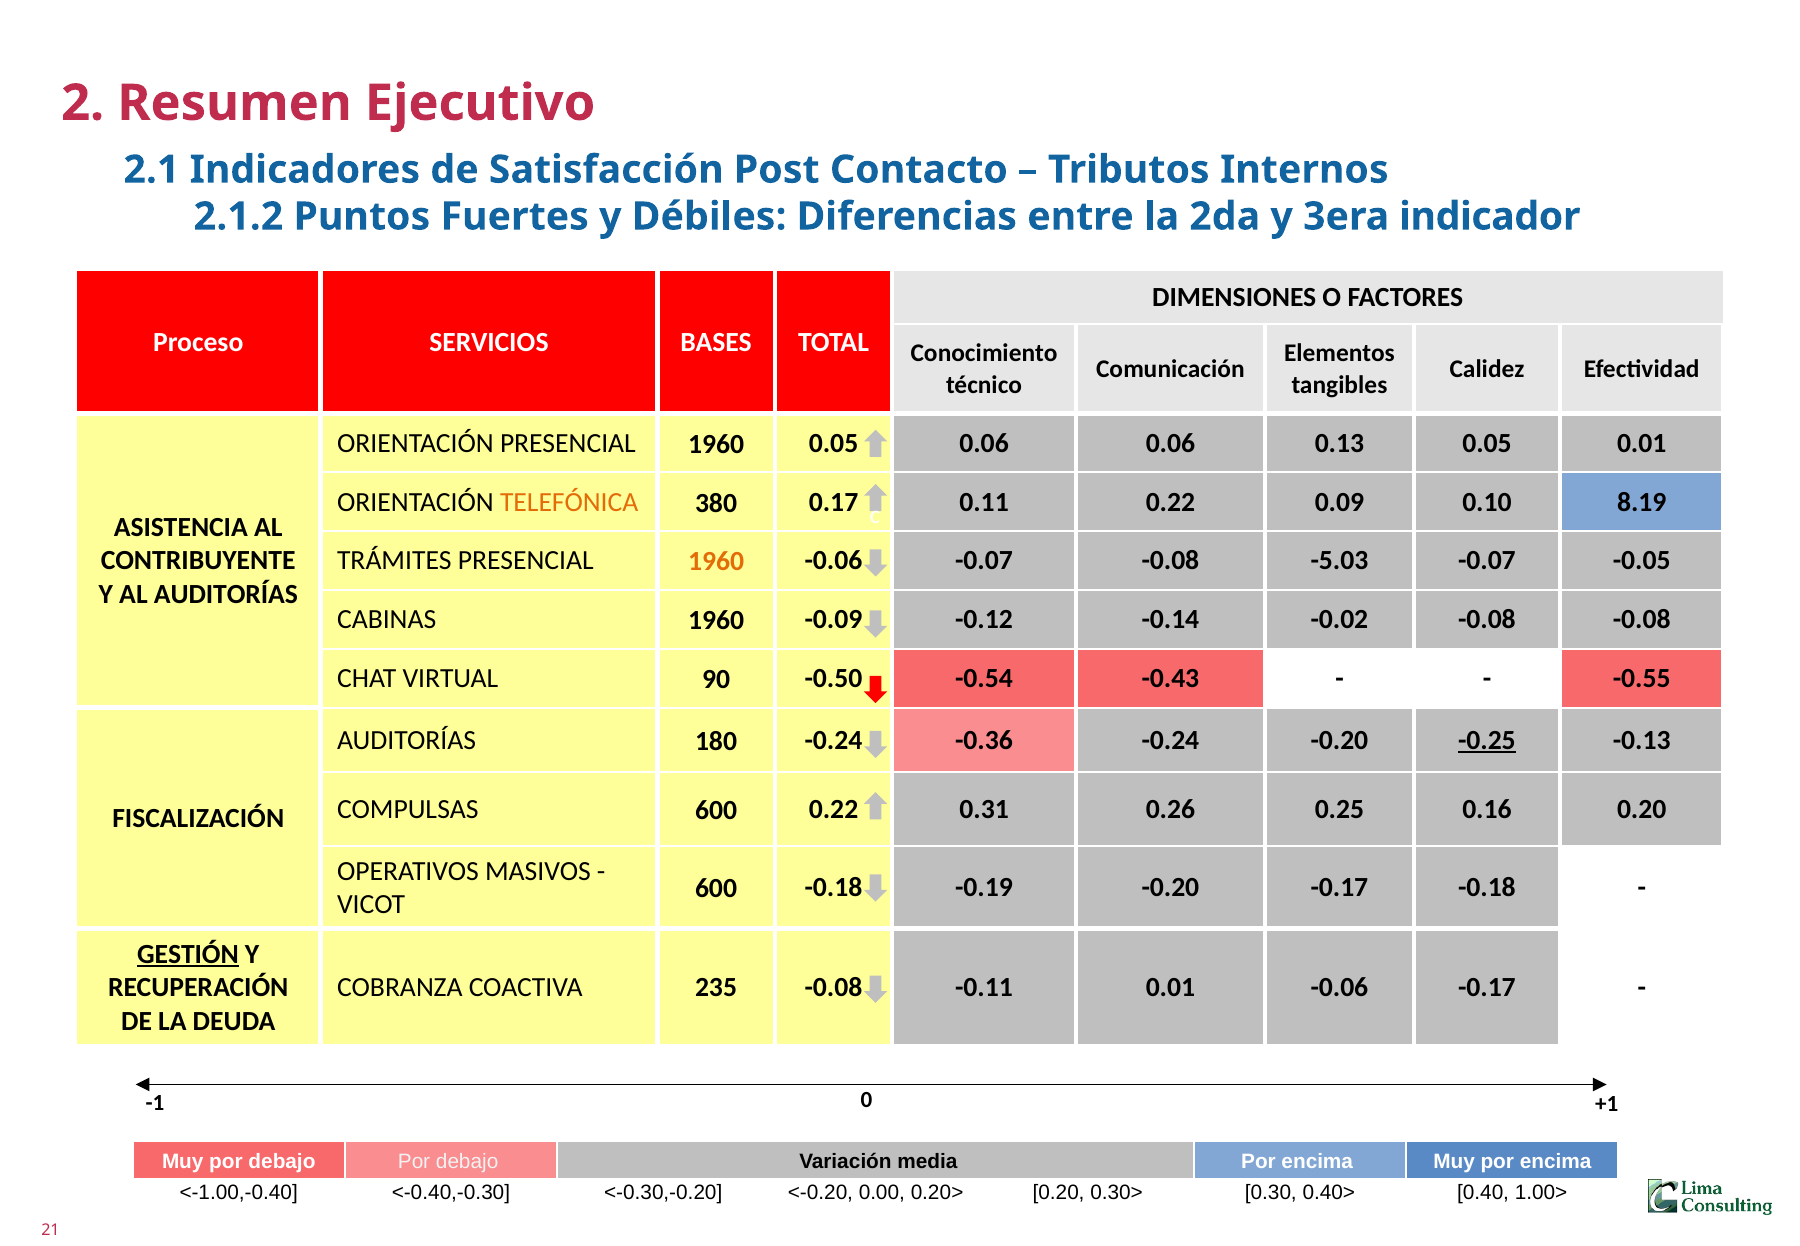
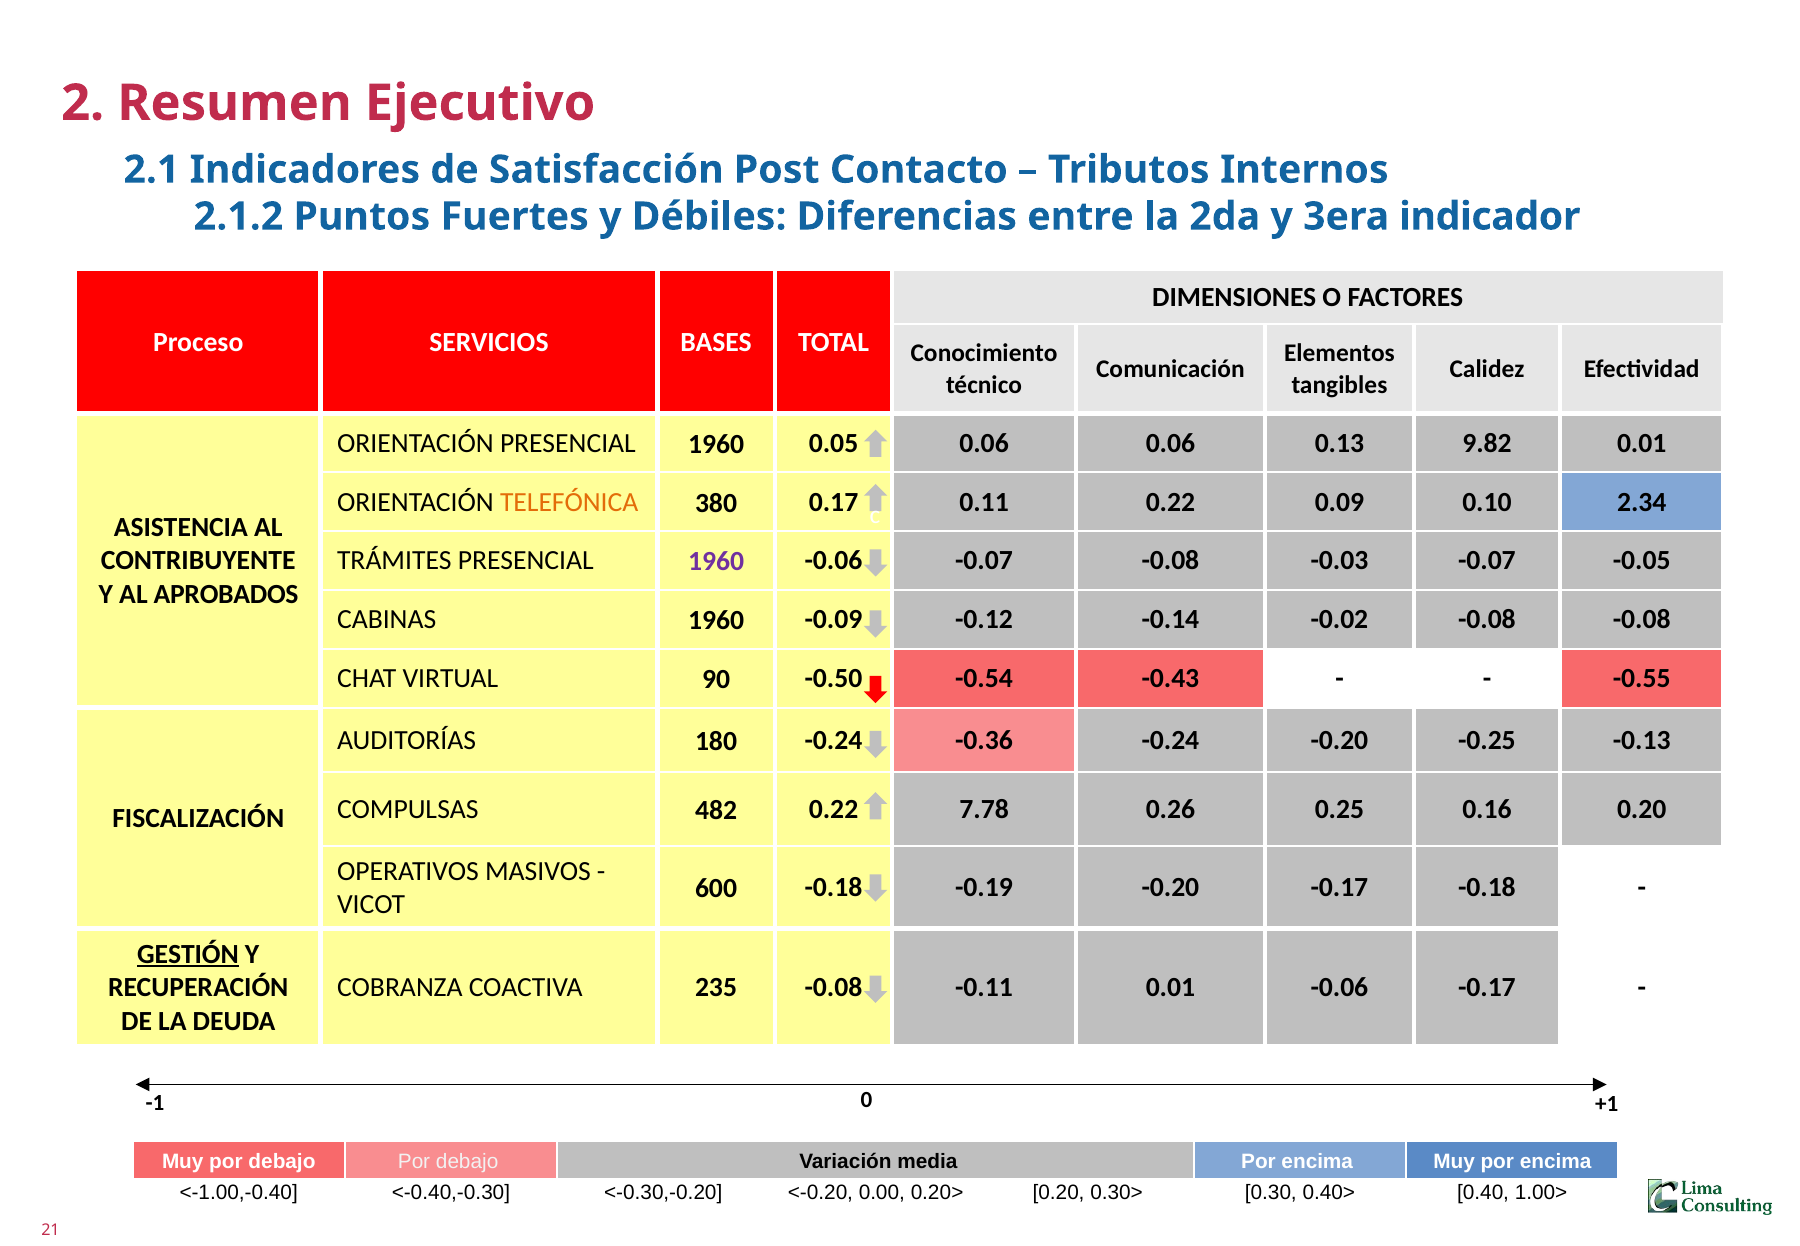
0.13 0.05: 0.05 -> 9.82 (1487, 443)
8.19: 8.19 -> 2.34 (1642, 502)
1960 colour: orange -> purple (716, 562)
-5.03: -5.03 -> -0.03 (1339, 561)
AL AUDITORÍAS: AUDITORÍAS -> APROBADOS (226, 595)
-0.25 underline: present -> none (1487, 740)
COMPULSAS 600: 600 -> 482 (716, 810)
0.31: 0.31 -> 7.78 (984, 809)
